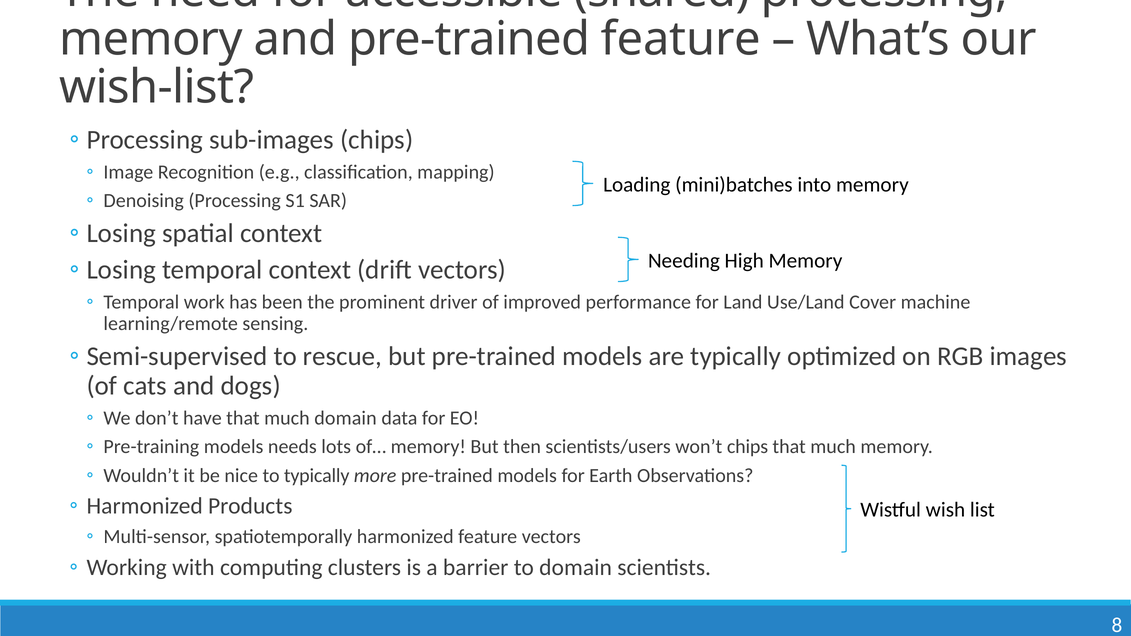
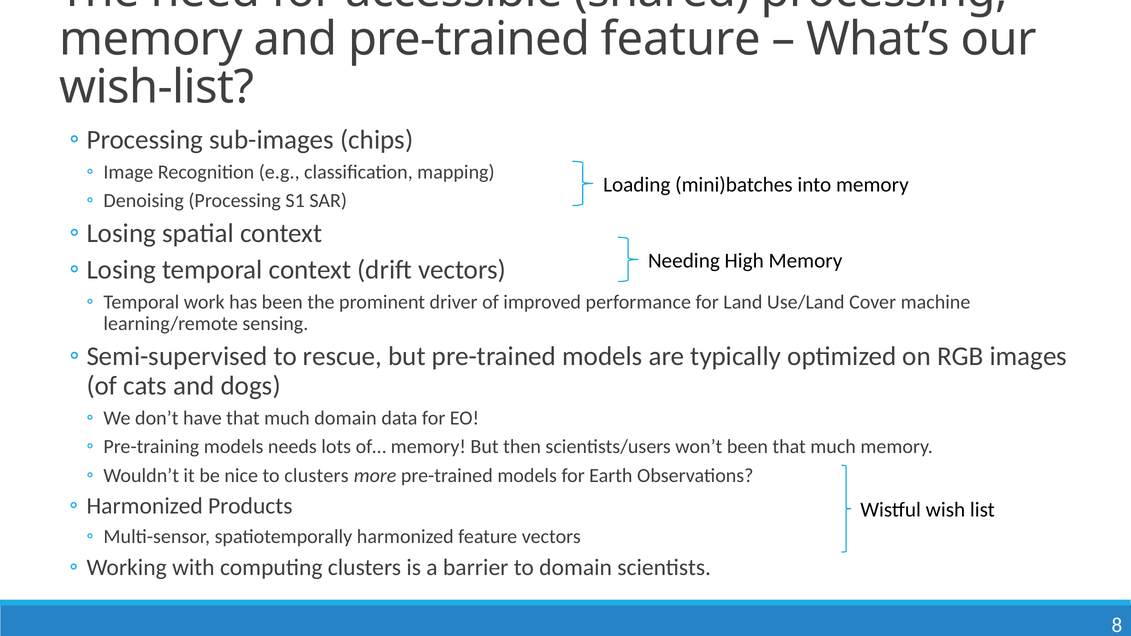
won’t chips: chips -> been (747, 447)
to typically: typically -> clusters (316, 476)
